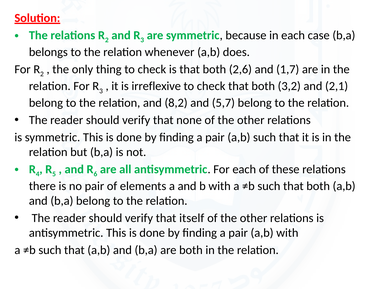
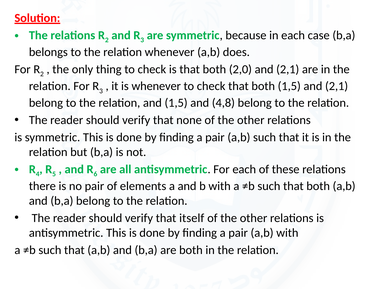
2,6: 2,6 -> 2,0 (240, 69)
1,7: 1,7 -> 2,1 (288, 69)
is irreflexive: irreflexive -> whenever (156, 86)
both 3,2: 3,2 -> 1,5 (289, 86)
and 8,2: 8,2 -> 1,5 (176, 103)
5,7: 5,7 -> 4,8 (223, 103)
